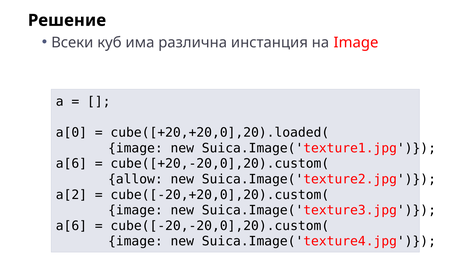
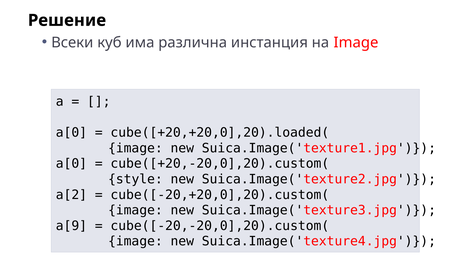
a[6: a[6 -> a[0 (71, 164)
allow: allow -> style (135, 179)
a[6: a[6 -> a[9 (71, 226)
